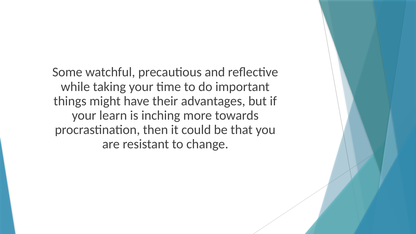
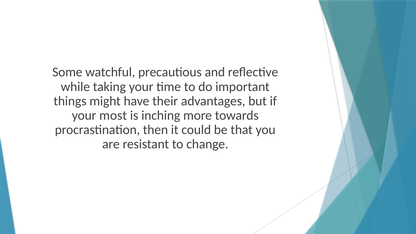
learn: learn -> most (113, 115)
